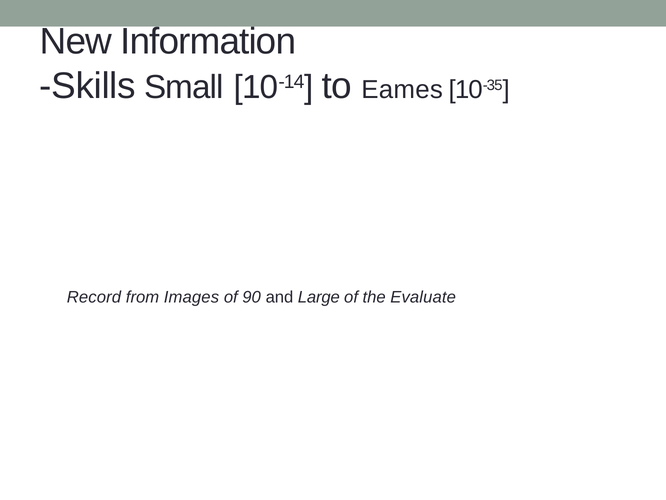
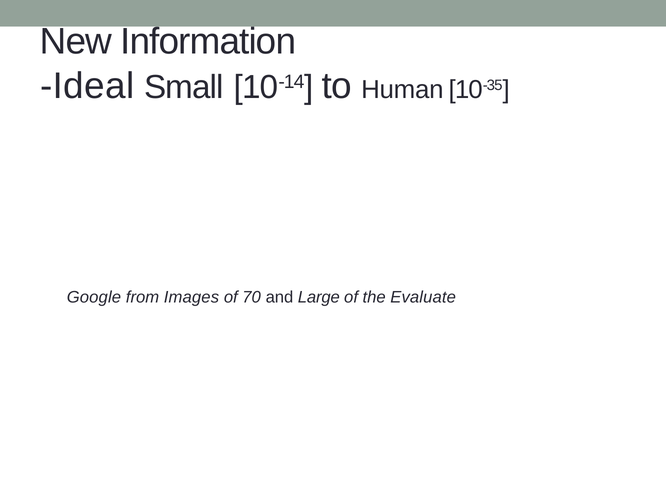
Skills: Skills -> Ideal (87, 86)
Eames: Eames -> Human (402, 89)
Record: Record -> Google (94, 297)
90: 90 -> 70 (252, 297)
